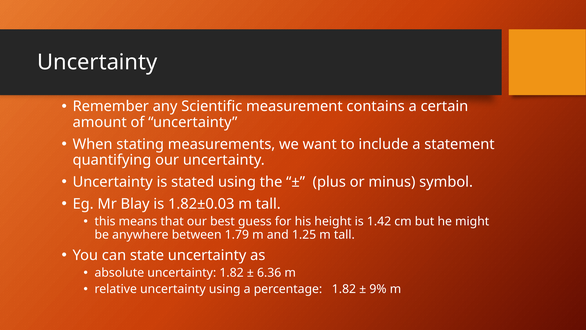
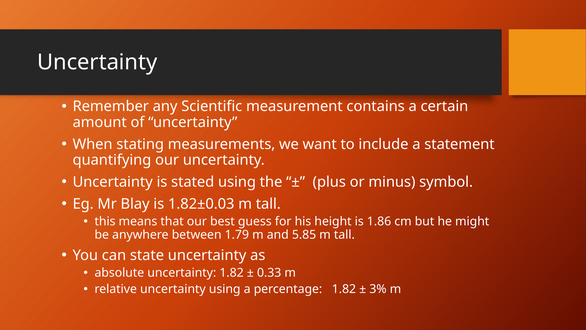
1.42: 1.42 -> 1.86 (379, 221)
1.25: 1.25 -> 5.85 (304, 234)
6.36: 6.36 -> 0.33 (269, 273)
9%: 9% -> 3% (378, 289)
